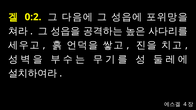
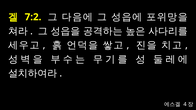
0:2: 0:2 -> 7:2 (33, 17)
